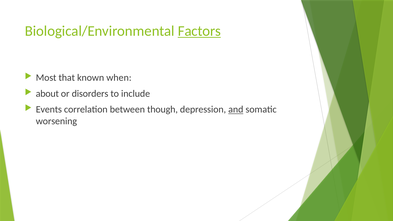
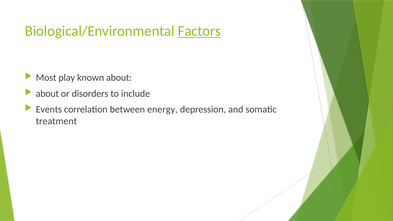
that: that -> play (67, 78)
known when: when -> about (119, 78)
though: though -> energy (162, 109)
and underline: present -> none (236, 109)
worsening: worsening -> treatment (56, 121)
